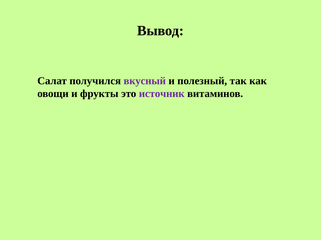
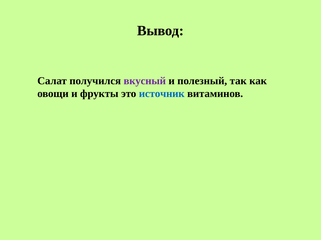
источник colour: purple -> blue (162, 94)
